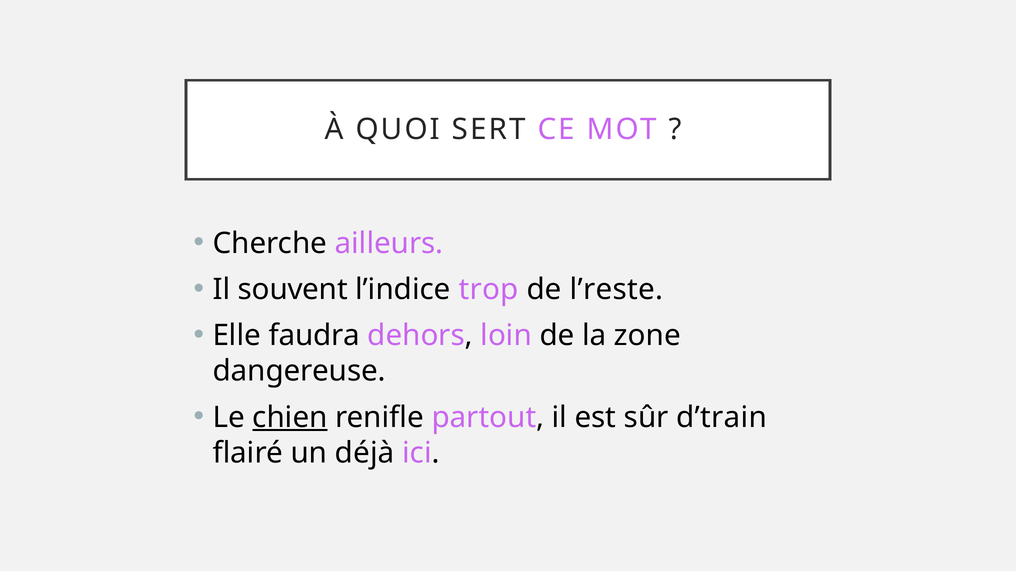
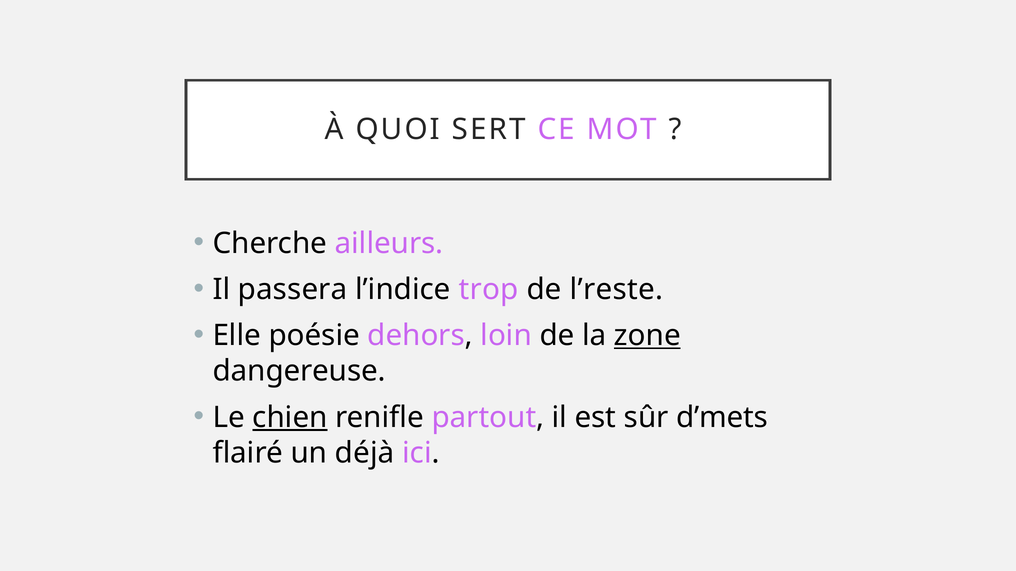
souvent: souvent -> passera (293, 290)
faudra: faudra -> poésie (314, 336)
zone underline: none -> present (647, 336)
d’train: d’train -> d’mets (722, 418)
